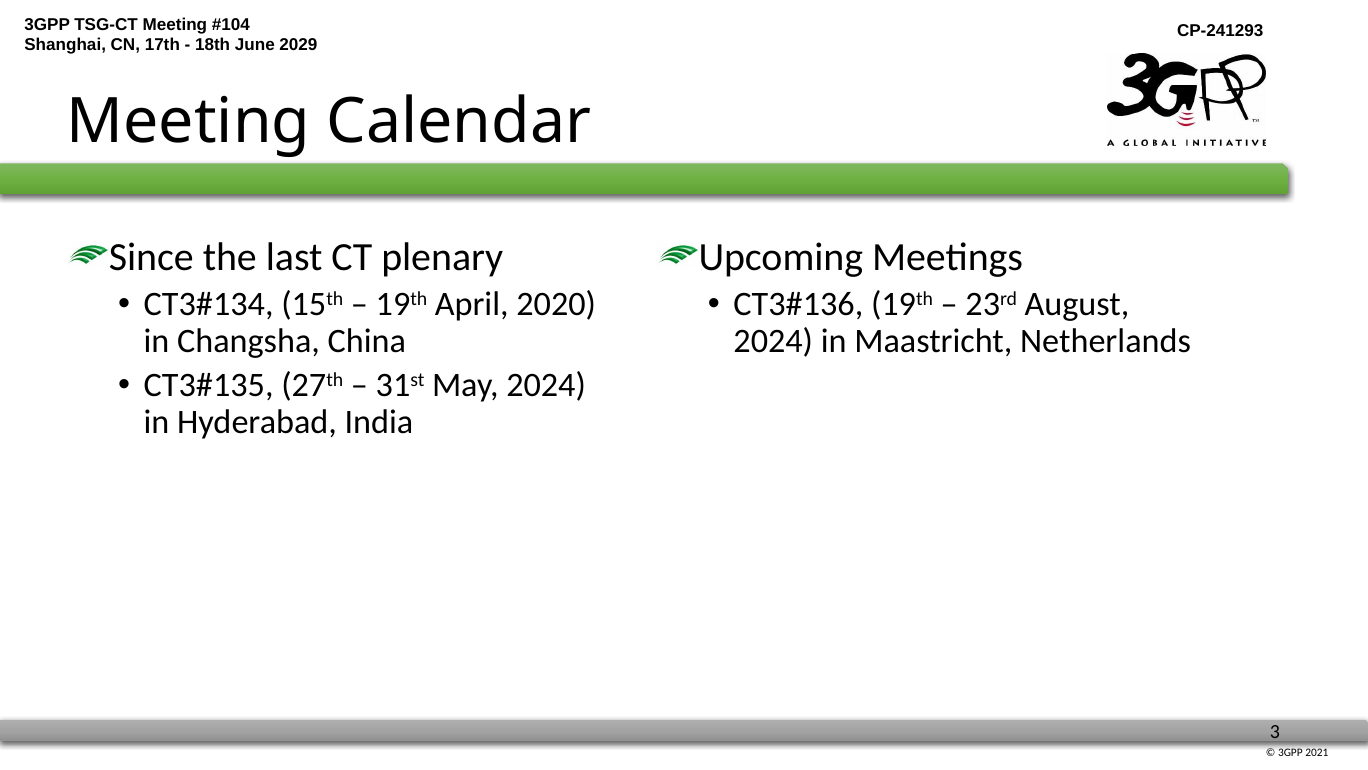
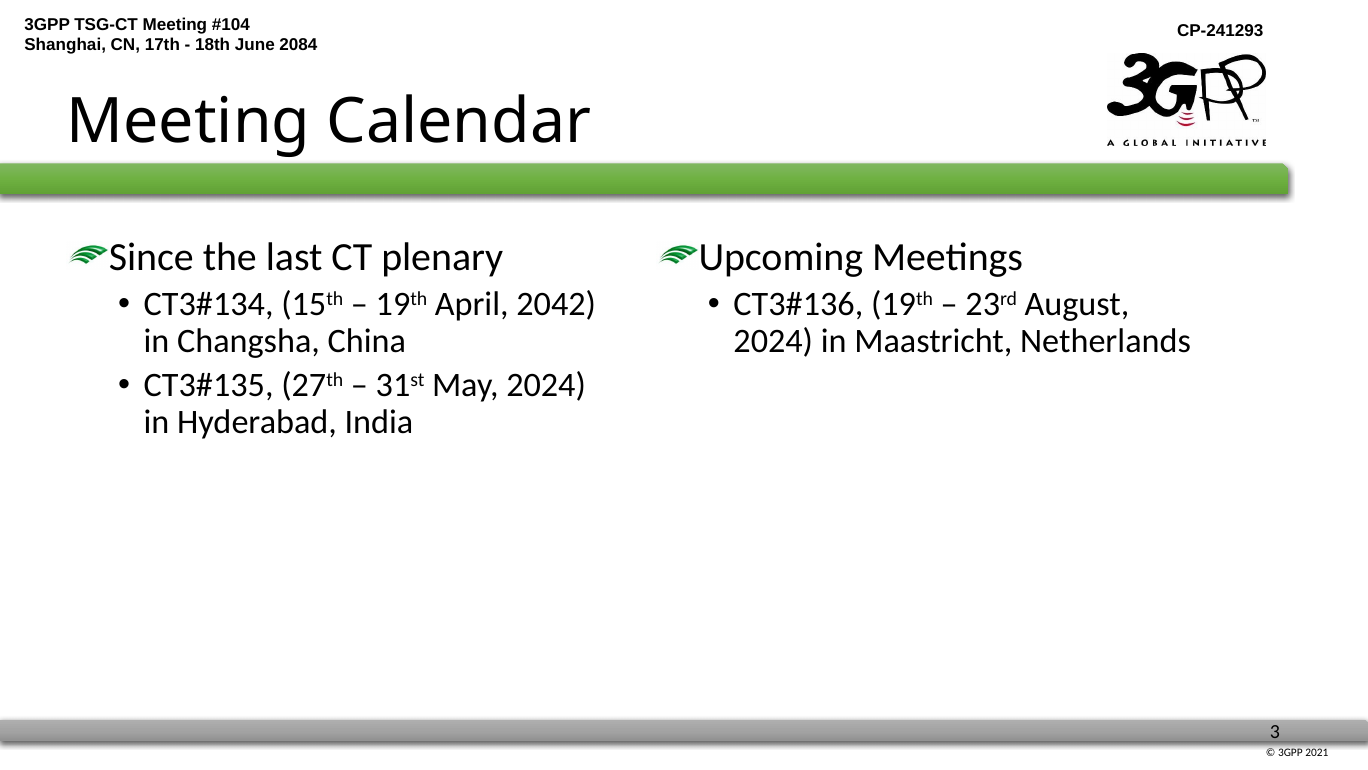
2029: 2029 -> 2084 (298, 45)
2020: 2020 -> 2042 (556, 304)
